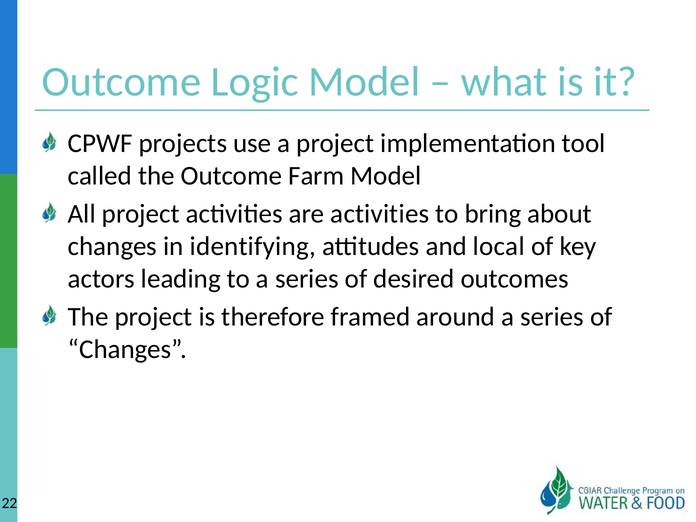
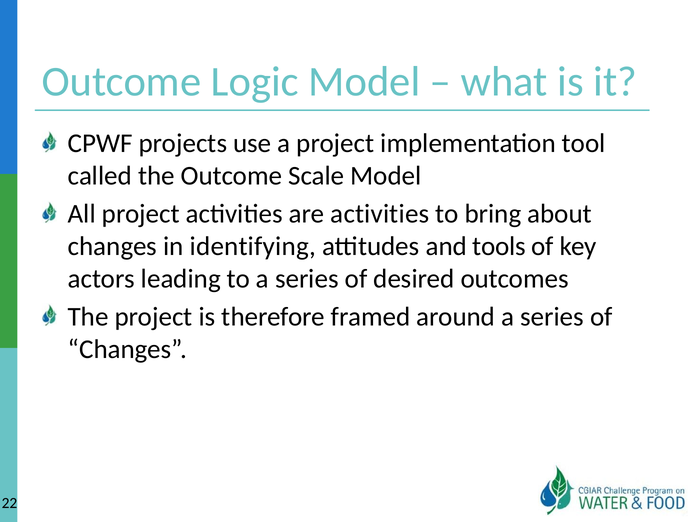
Farm: Farm -> Scale (316, 176)
local: local -> tools (499, 246)
